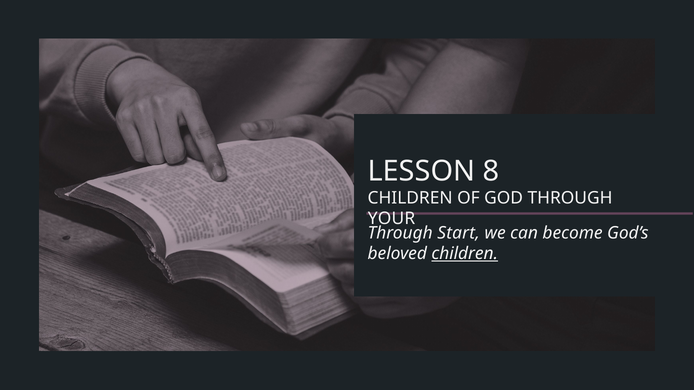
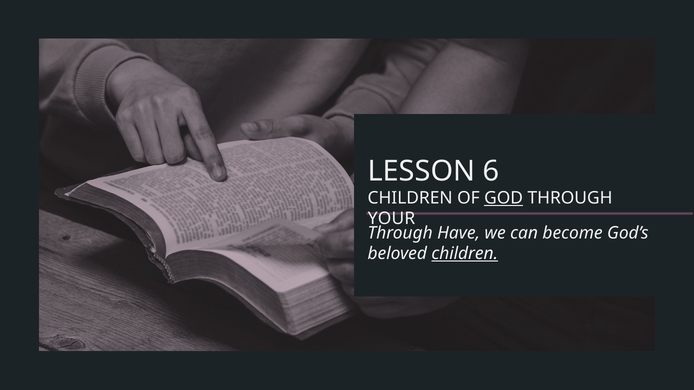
8: 8 -> 6 (491, 171)
GOD underline: none -> present (504, 198)
Start: Start -> Have (459, 233)
